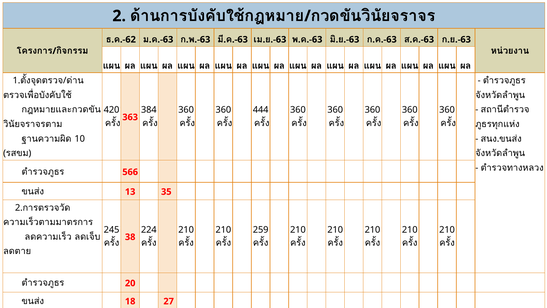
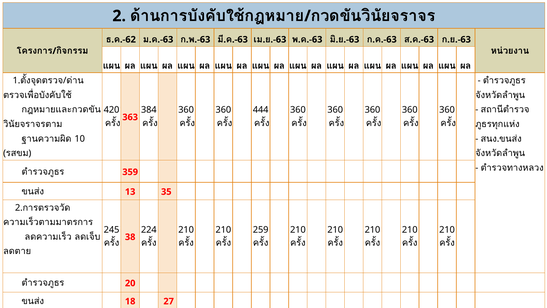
566: 566 -> 359 (130, 172)
